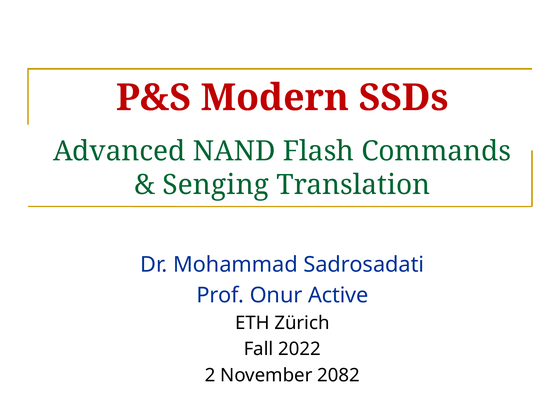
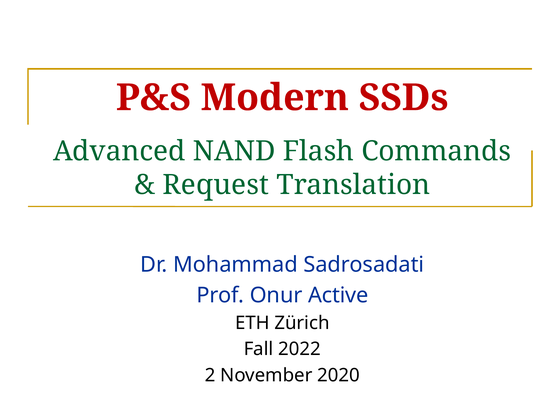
Senging: Senging -> Request (216, 185)
2082: 2082 -> 2020 (339, 375)
